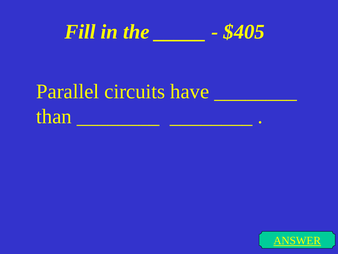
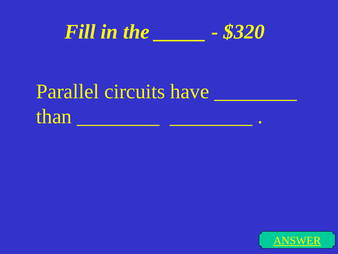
$405: $405 -> $320 (244, 32)
